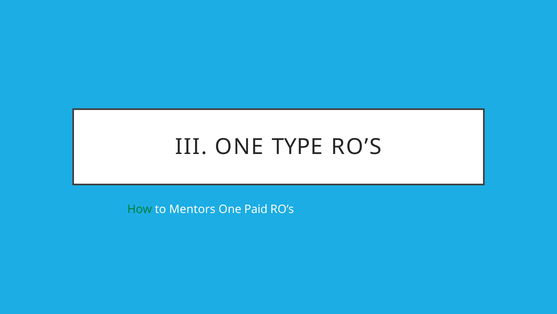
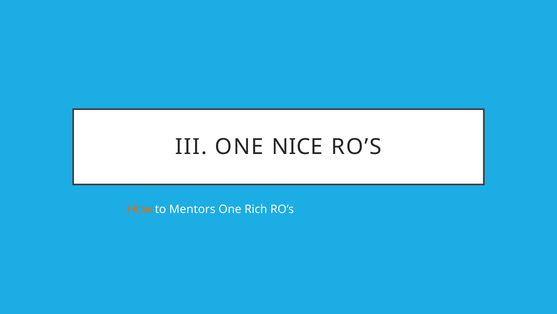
TYPE: TYPE -> NICE (297, 146)
How colour: green -> orange (140, 209)
Paid: Paid -> Rich (256, 209)
